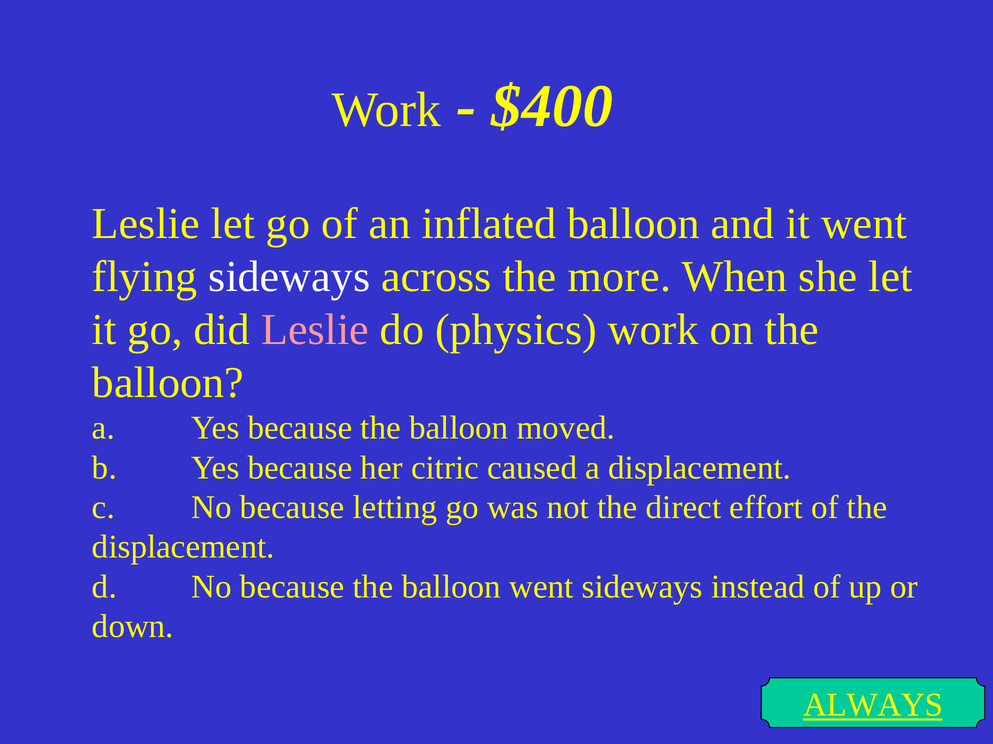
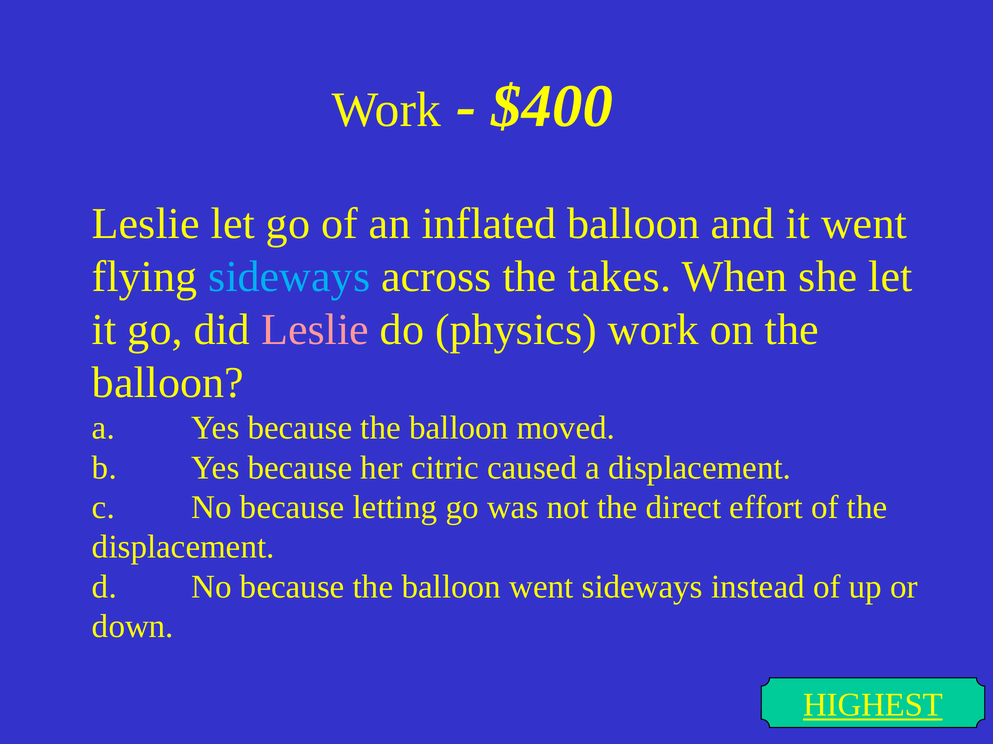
sideways colour: white -> light blue (289, 277)
more: more -> takes (619, 277)
ALWAYS: ALWAYS -> HIGHEST (873, 706)
